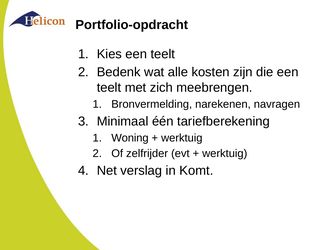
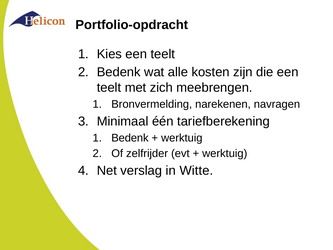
Woning: Woning -> Bedenk (130, 138)
Komt: Komt -> Witte (196, 171)
